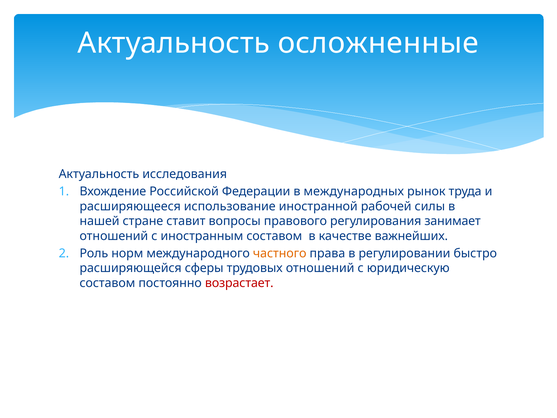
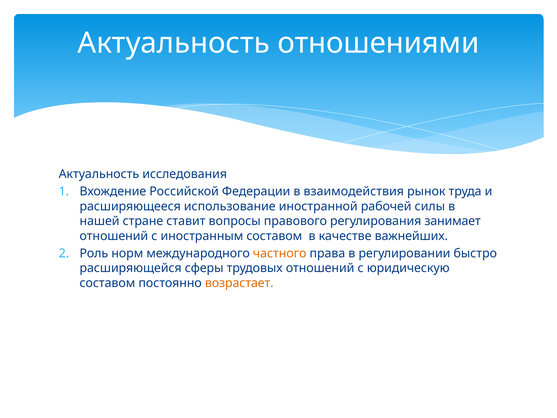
осложненные: осложненные -> отношениями (378, 43)
международных: международных -> взаимодействия (354, 191)
возрастает colour: red -> orange (239, 283)
